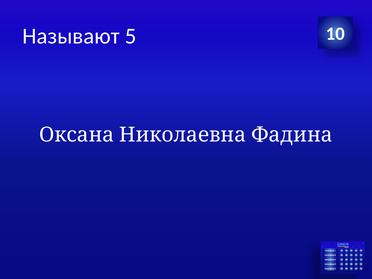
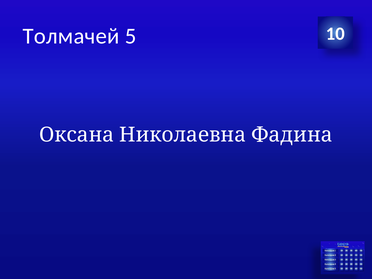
Называют: Называют -> Толмачей (71, 36)
